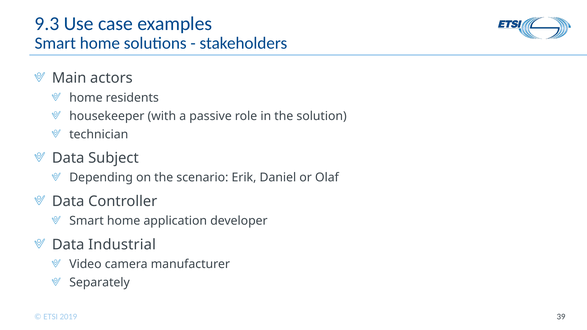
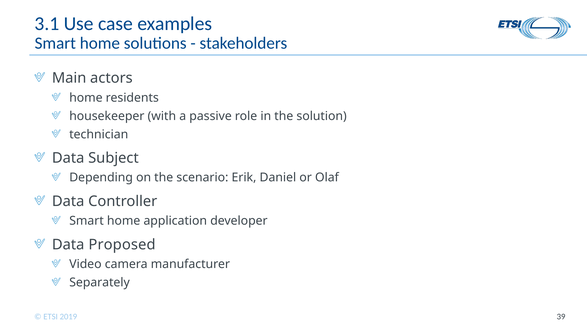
9.3: 9.3 -> 3.1 (47, 24)
Industrial: Industrial -> Proposed (122, 245)
